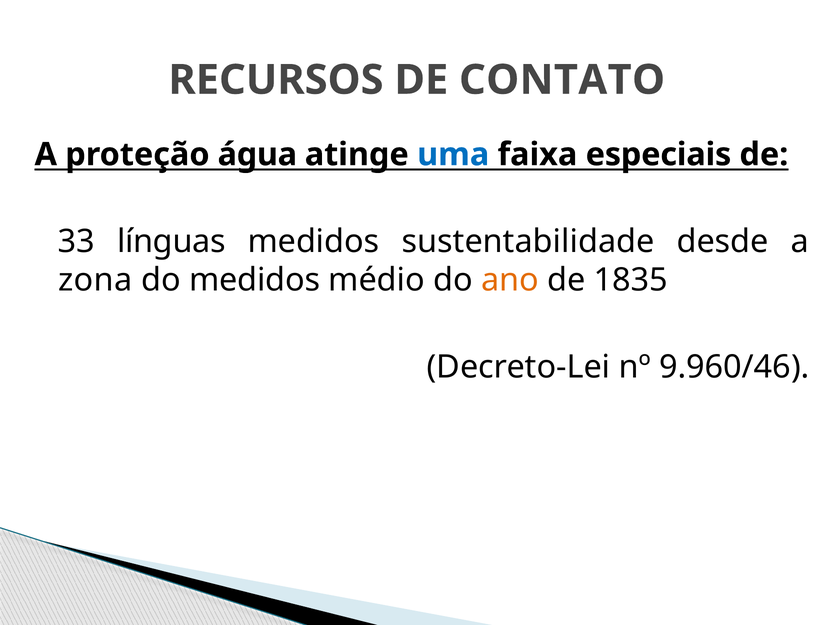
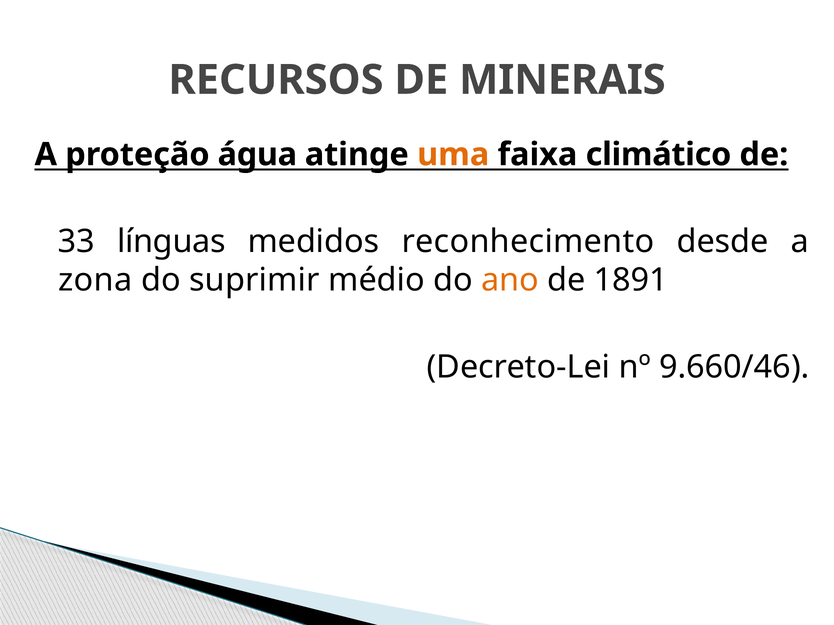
CONTATO: CONTATO -> MINERAIS (562, 80)
uma colour: blue -> orange (453, 155)
especiais: especiais -> climático (658, 155)
sustentabilidade: sustentabilidade -> reconhecimento (528, 242)
do medidos: medidos -> suprimir (254, 280)
1835: 1835 -> 1891 (631, 280)
9.960/46: 9.960/46 -> 9.660/46 (734, 367)
